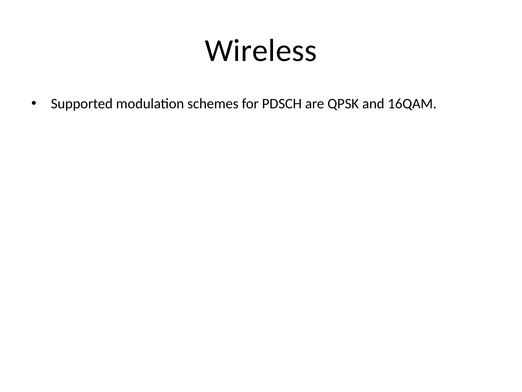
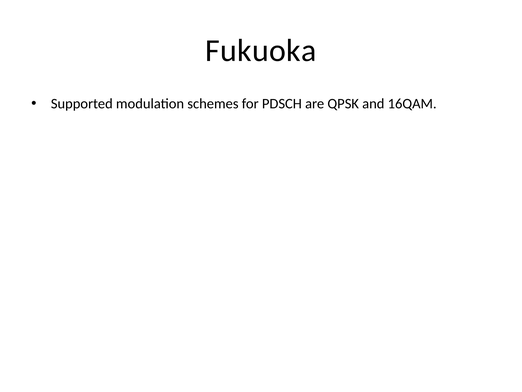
Wireless: Wireless -> Fukuoka (261, 51)
